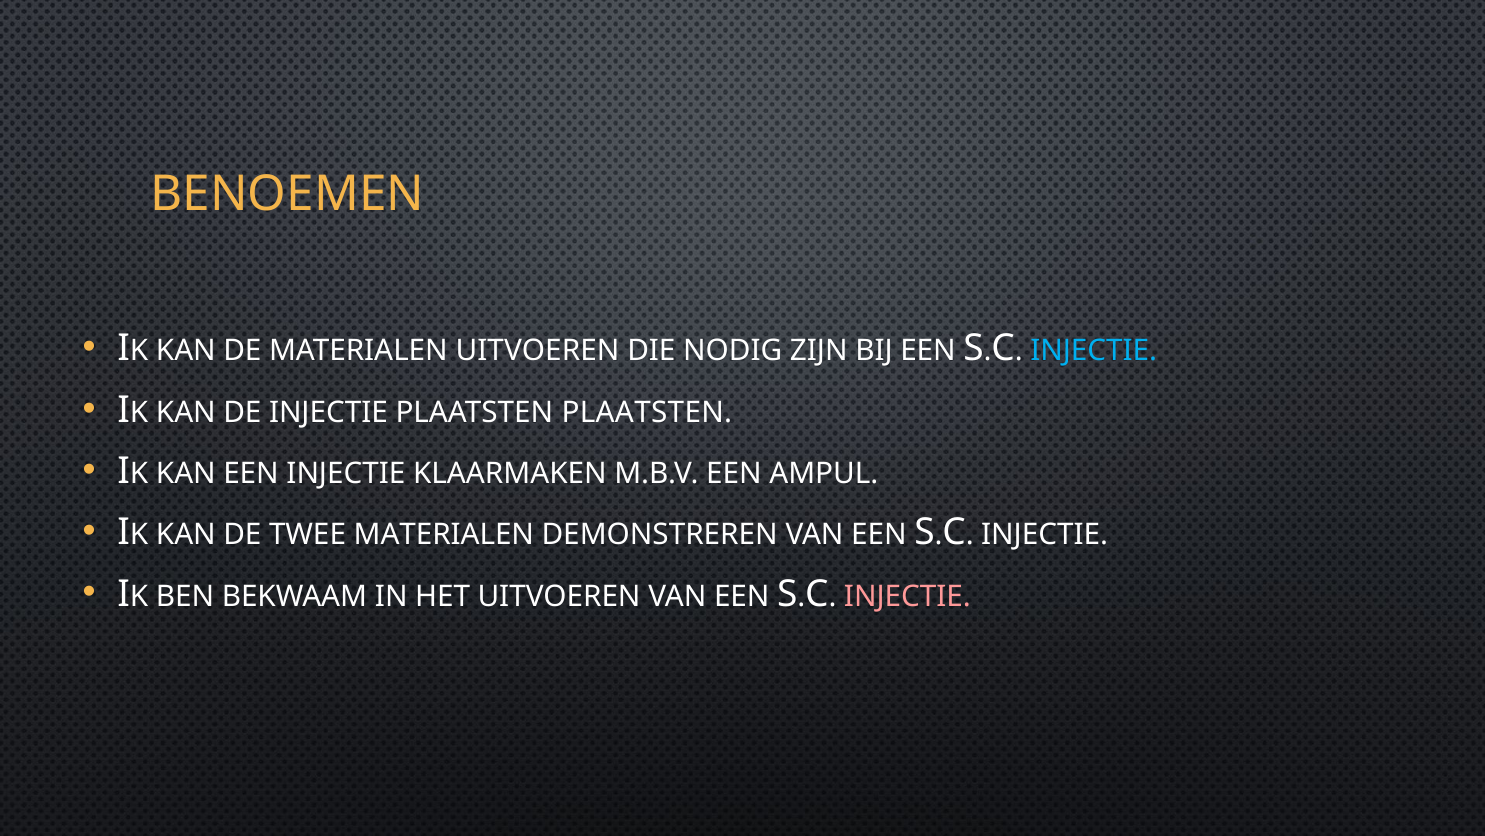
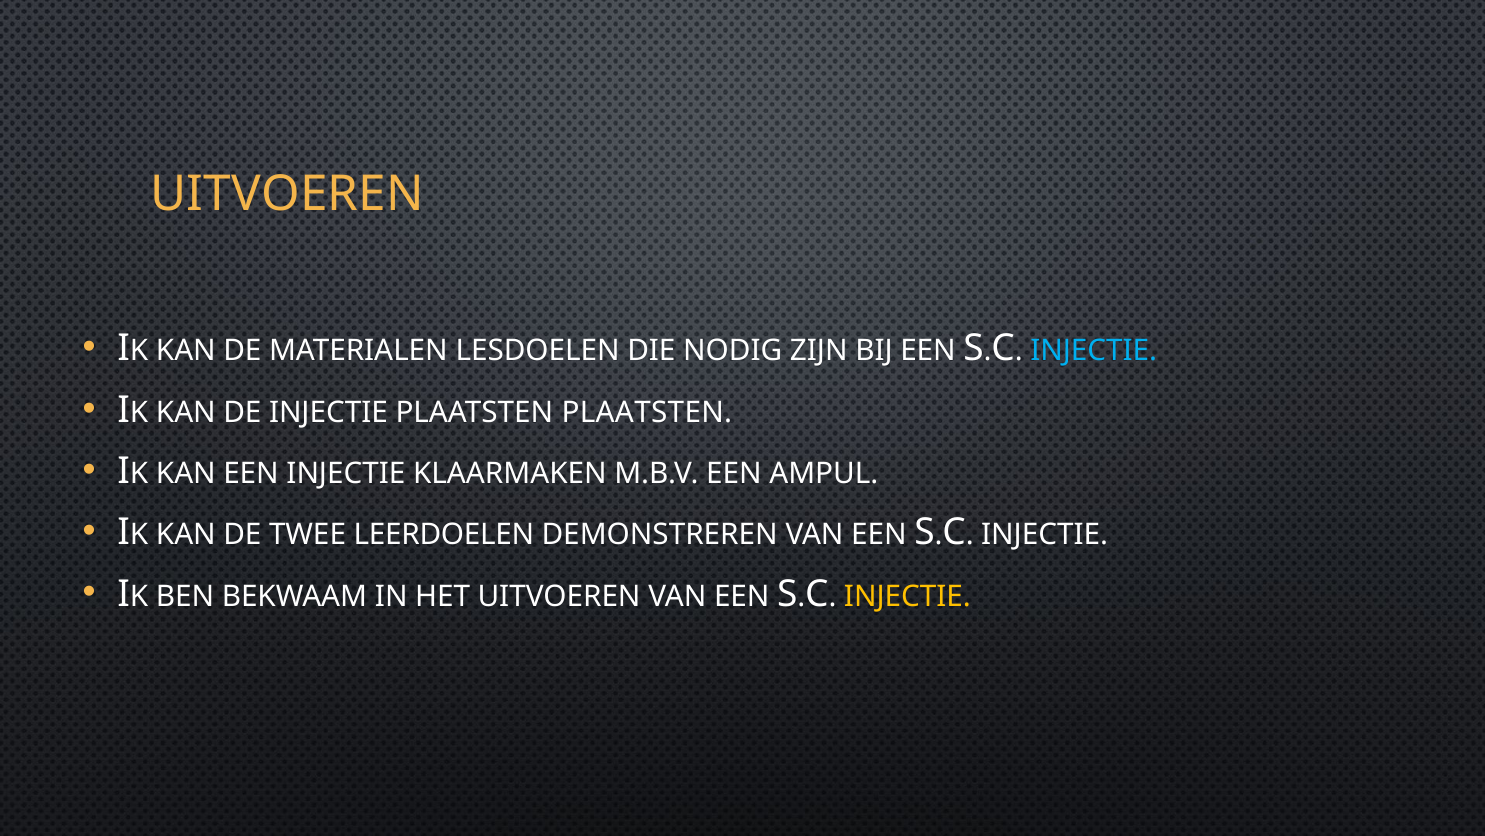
BENOEMEN: BENOEMEN -> UITVOEREN (287, 194)
MATERIALEN UITVOEREN: UITVOEREN -> LESDOELEN (538, 351)
TWEE MATERIALEN: MATERIALEN -> LEERDOELEN (444, 534)
INJECTIE colour: pink -> yellow (907, 596)
